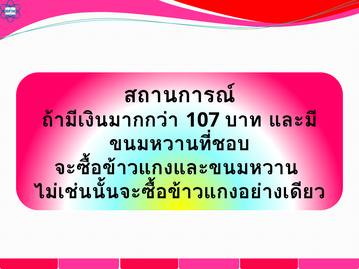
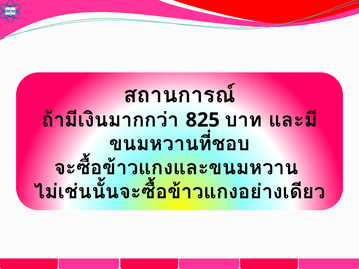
107: 107 -> 825 (203, 120)
